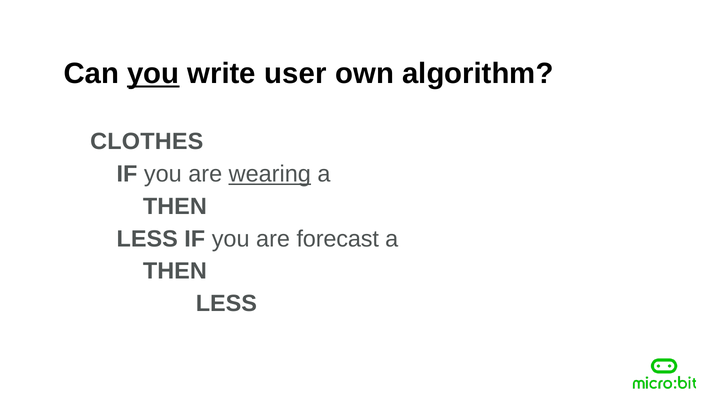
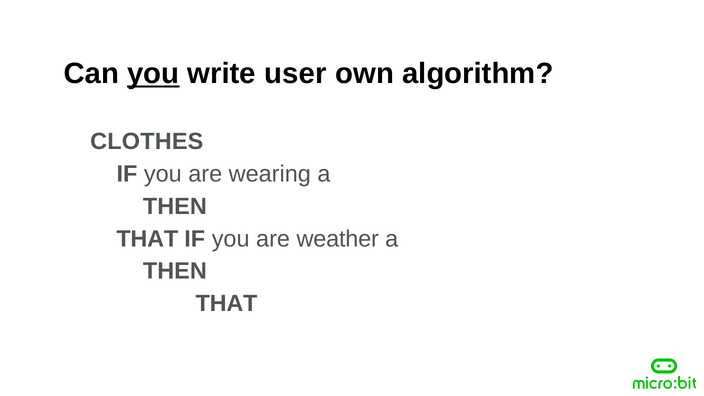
wearing underline: present -> none (270, 174)
LESS: LESS -> THAT (147, 239)
forecast: forecast -> weather (338, 239)
LESS: LESS -> THAT (227, 304)
